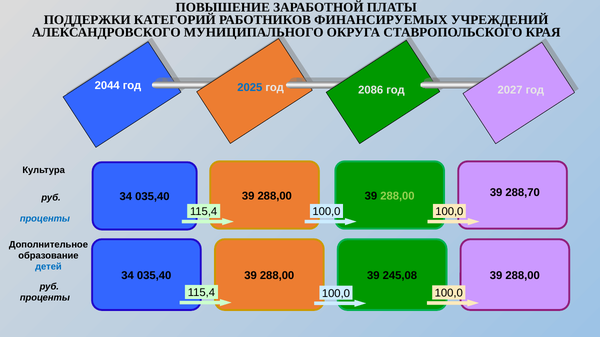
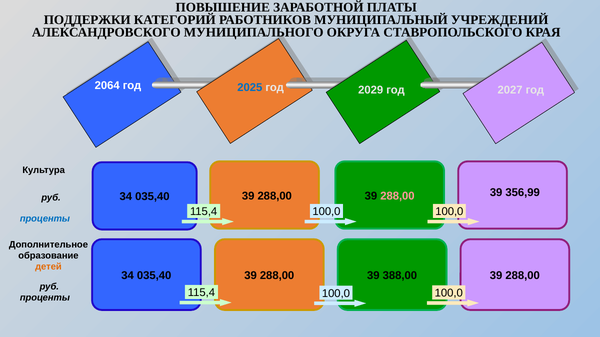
ФИНАНСИРУЕМЫХ: ФИНАНСИРУЕМЫХ -> МУНИЦИПАЛЬНЫЙ (381, 20)
2044: 2044 -> 2064 (107, 86)
2086: 2086 -> 2029 (371, 90)
288,00 colour: light green -> pink (397, 196)
288,70: 288,70 -> 356,99 (523, 193)
детей colour: blue -> orange (48, 267)
245,08: 245,08 -> 388,00 (400, 276)
